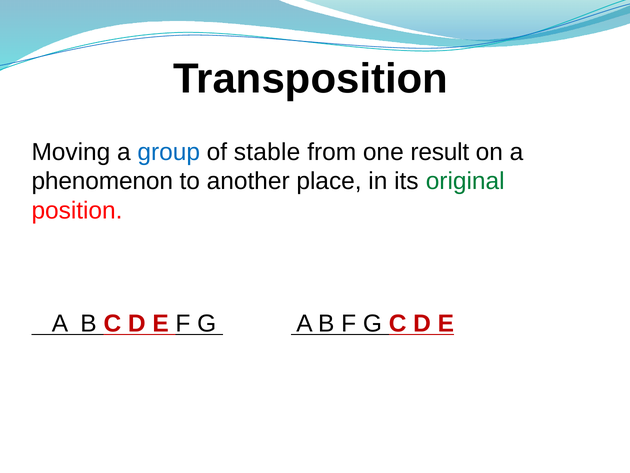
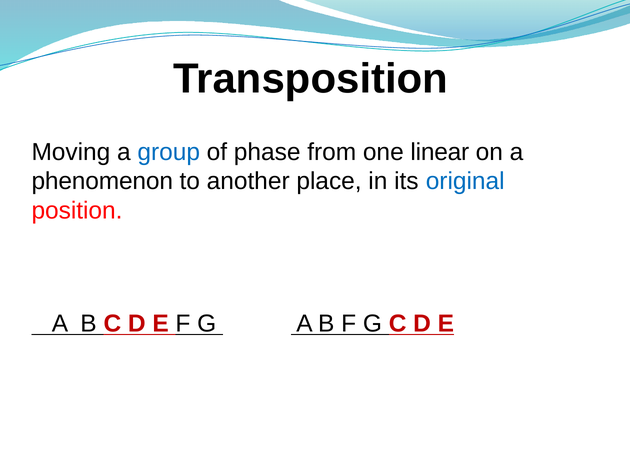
stable: stable -> phase (267, 152)
result: result -> linear (440, 152)
original colour: green -> blue (465, 181)
